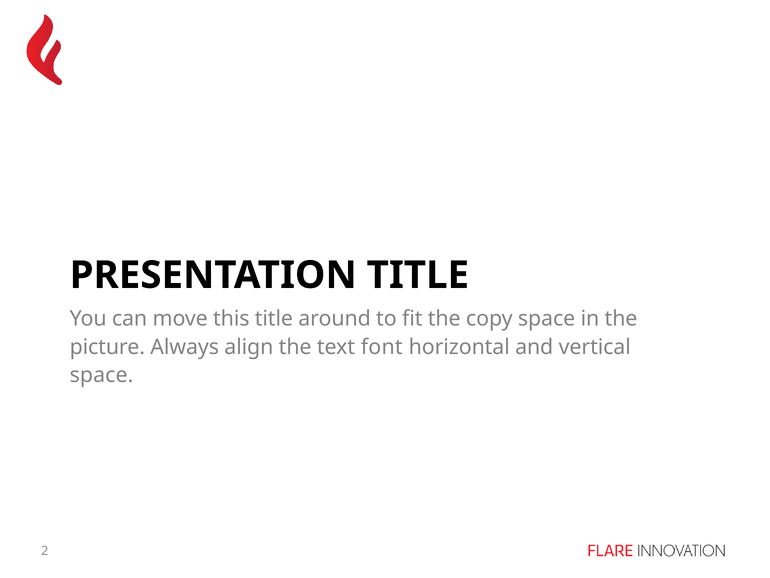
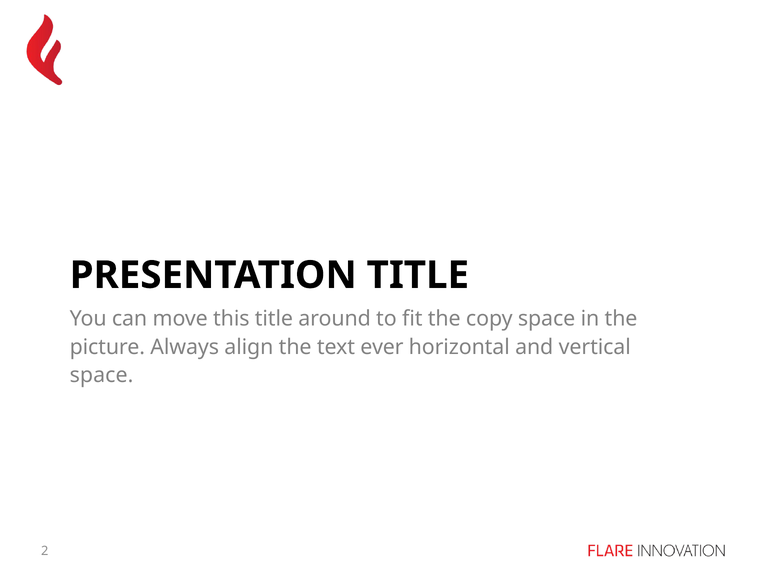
font: font -> ever (382, 347)
